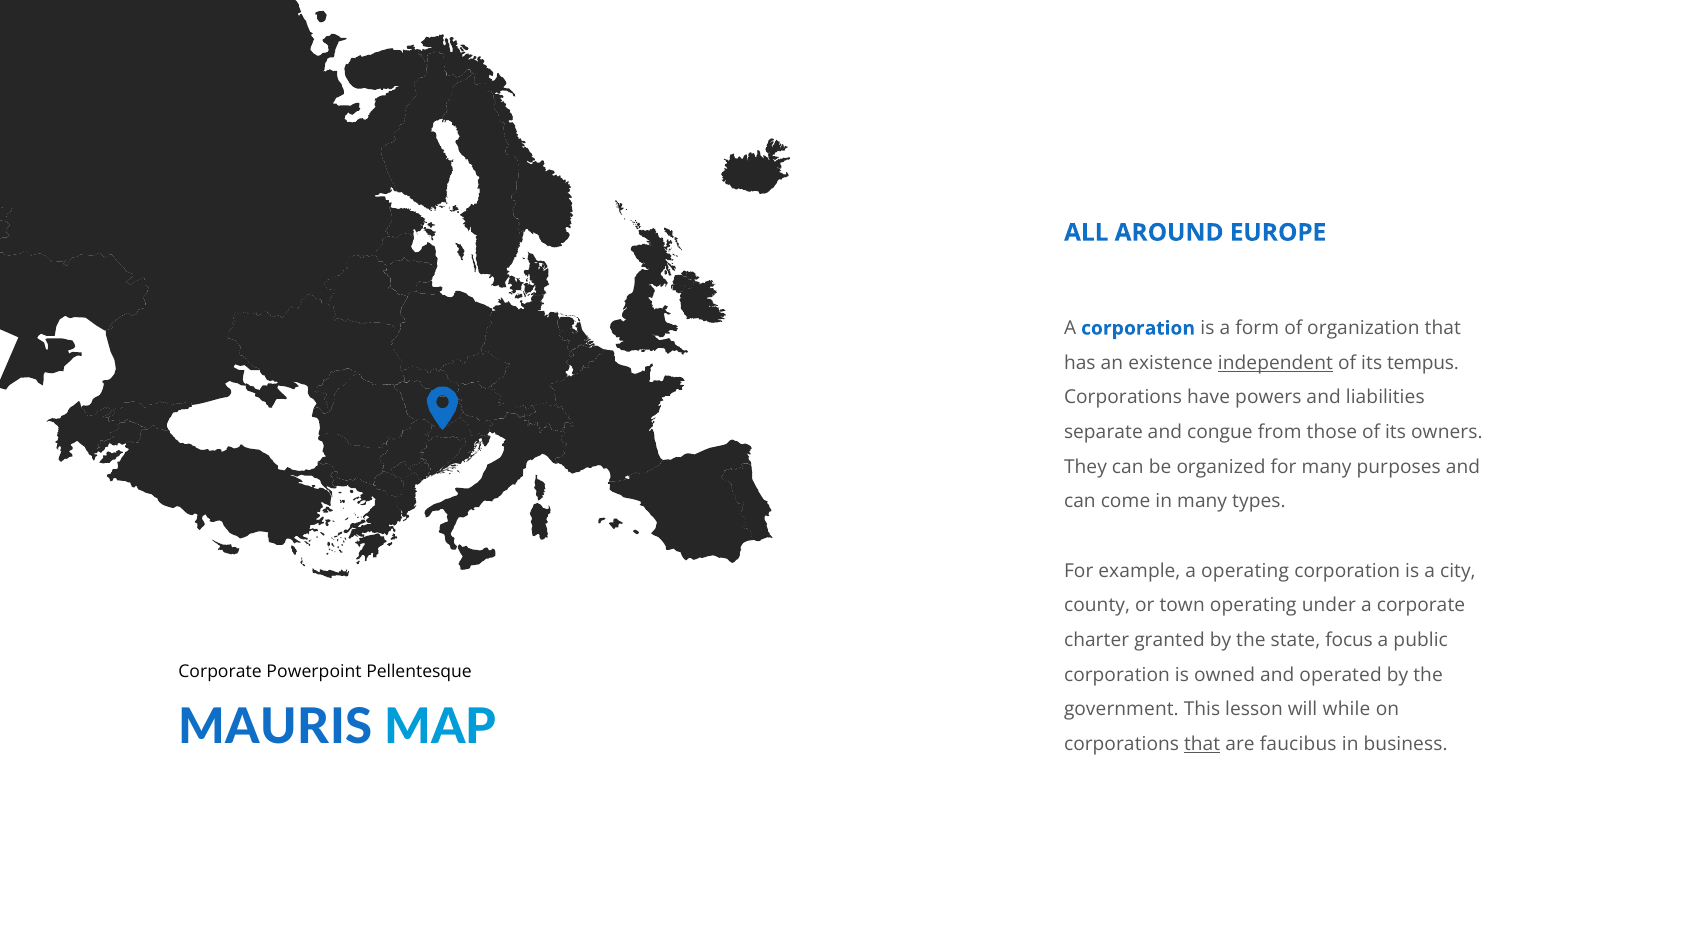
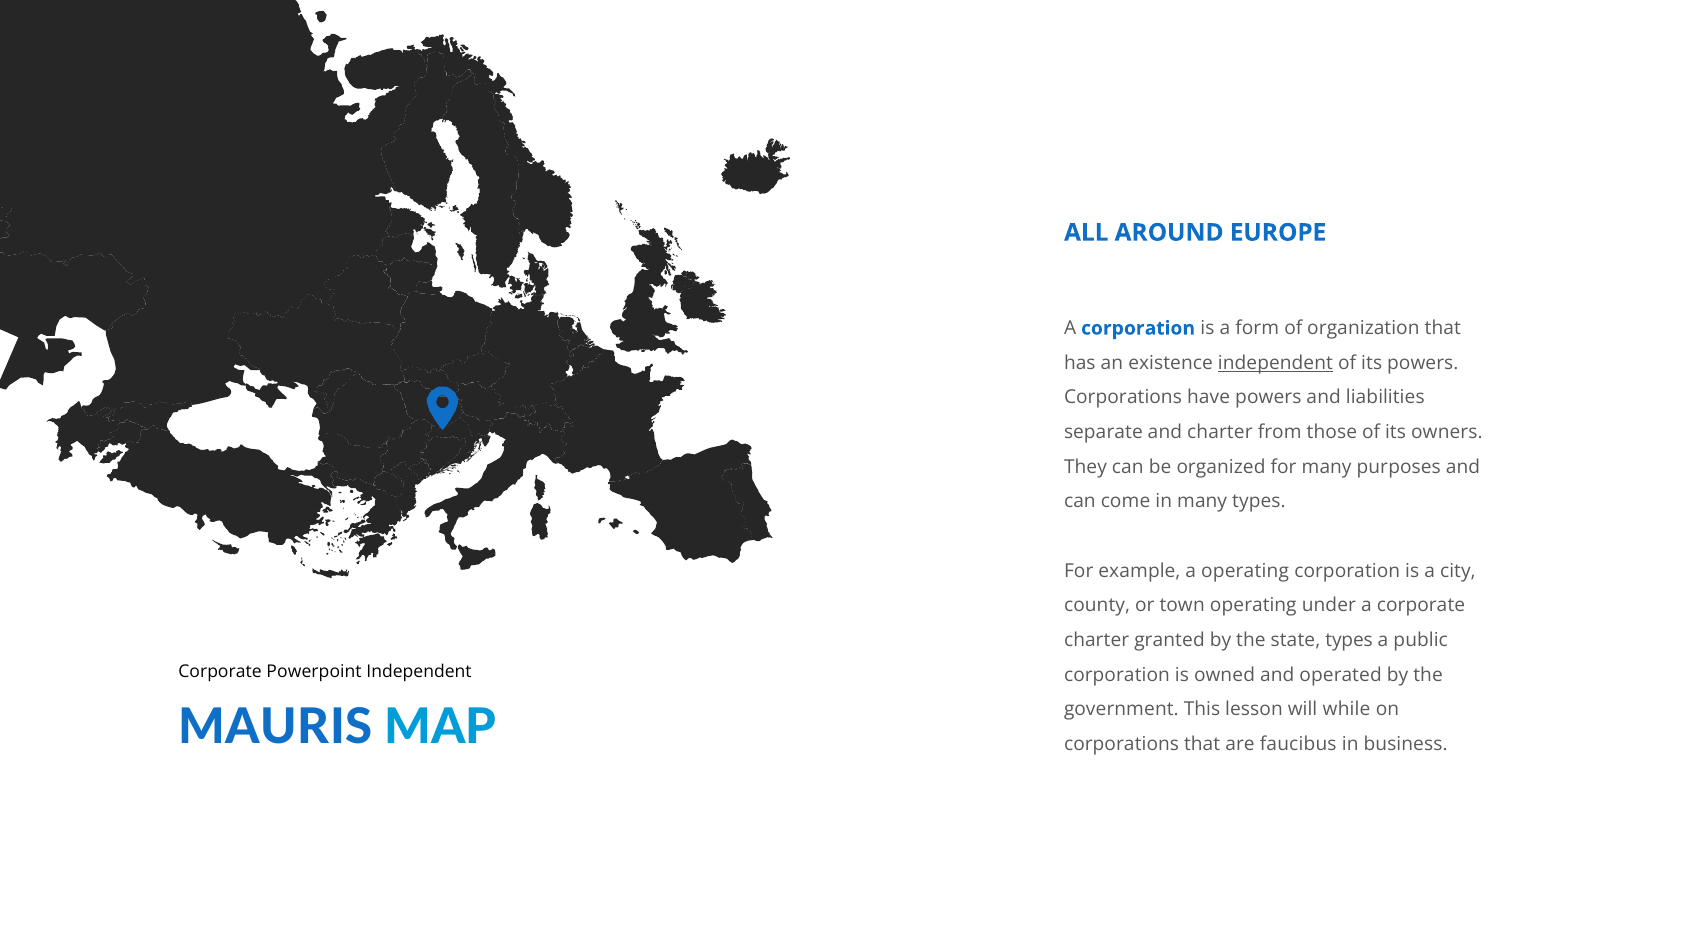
its tempus: tempus -> powers (1423, 363)
and congue: congue -> charter (1220, 432)
state focus: focus -> types (1349, 640)
Powerpoint Pellentesque: Pellentesque -> Independent (419, 672)
that underline: present -> none (1202, 744)
